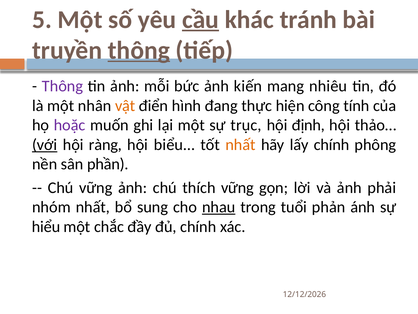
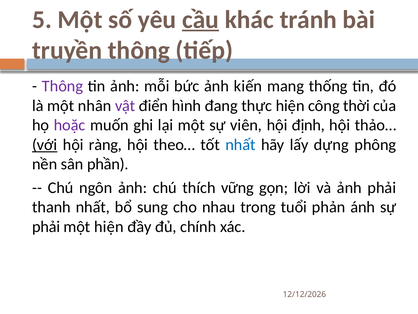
thông underline: present -> none (139, 50)
nhiêu: nhiêu -> thống (328, 86)
vật colour: orange -> purple (125, 106)
tính: tính -> thời (356, 106)
trục: trục -> viên (246, 125)
biểu…: biểu… -> theo… (174, 144)
nhất colour: orange -> blue (240, 144)
lấy chính: chính -> dựng (331, 144)
Chú vững: vững -> ngôn (96, 187)
nhóm: nhóm -> thanh (51, 207)
nhau underline: present -> none (219, 207)
hiểu: hiểu -> phải (46, 226)
một chắc: chắc -> hiện (109, 226)
